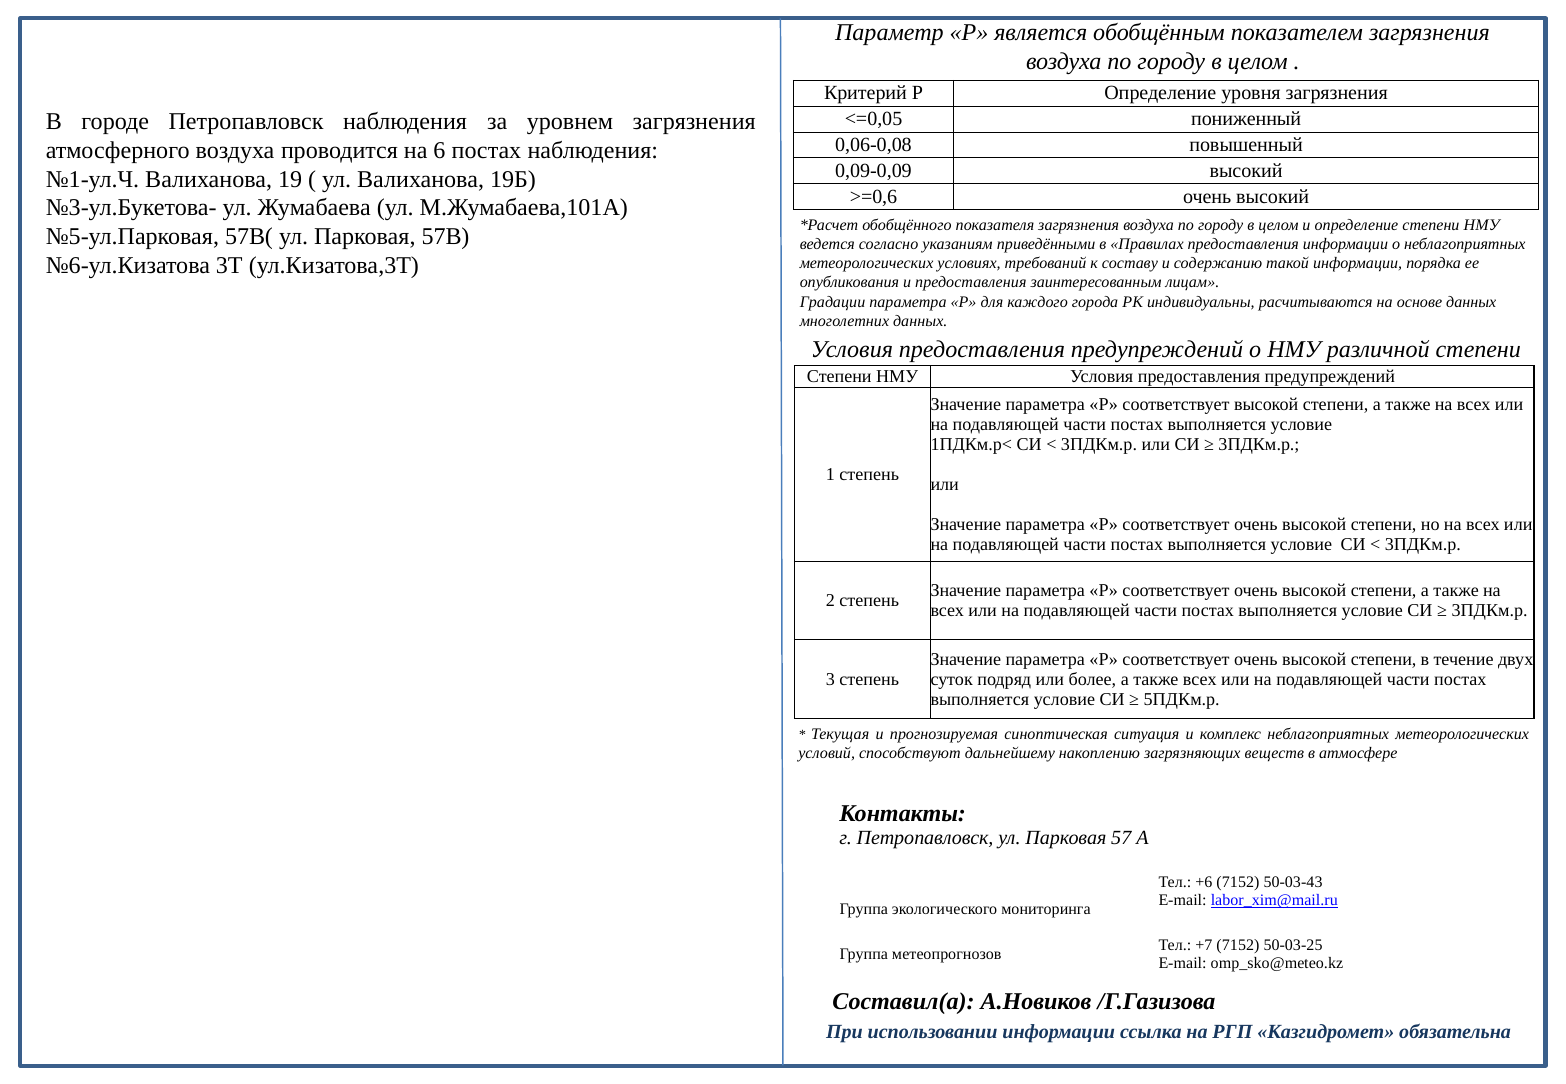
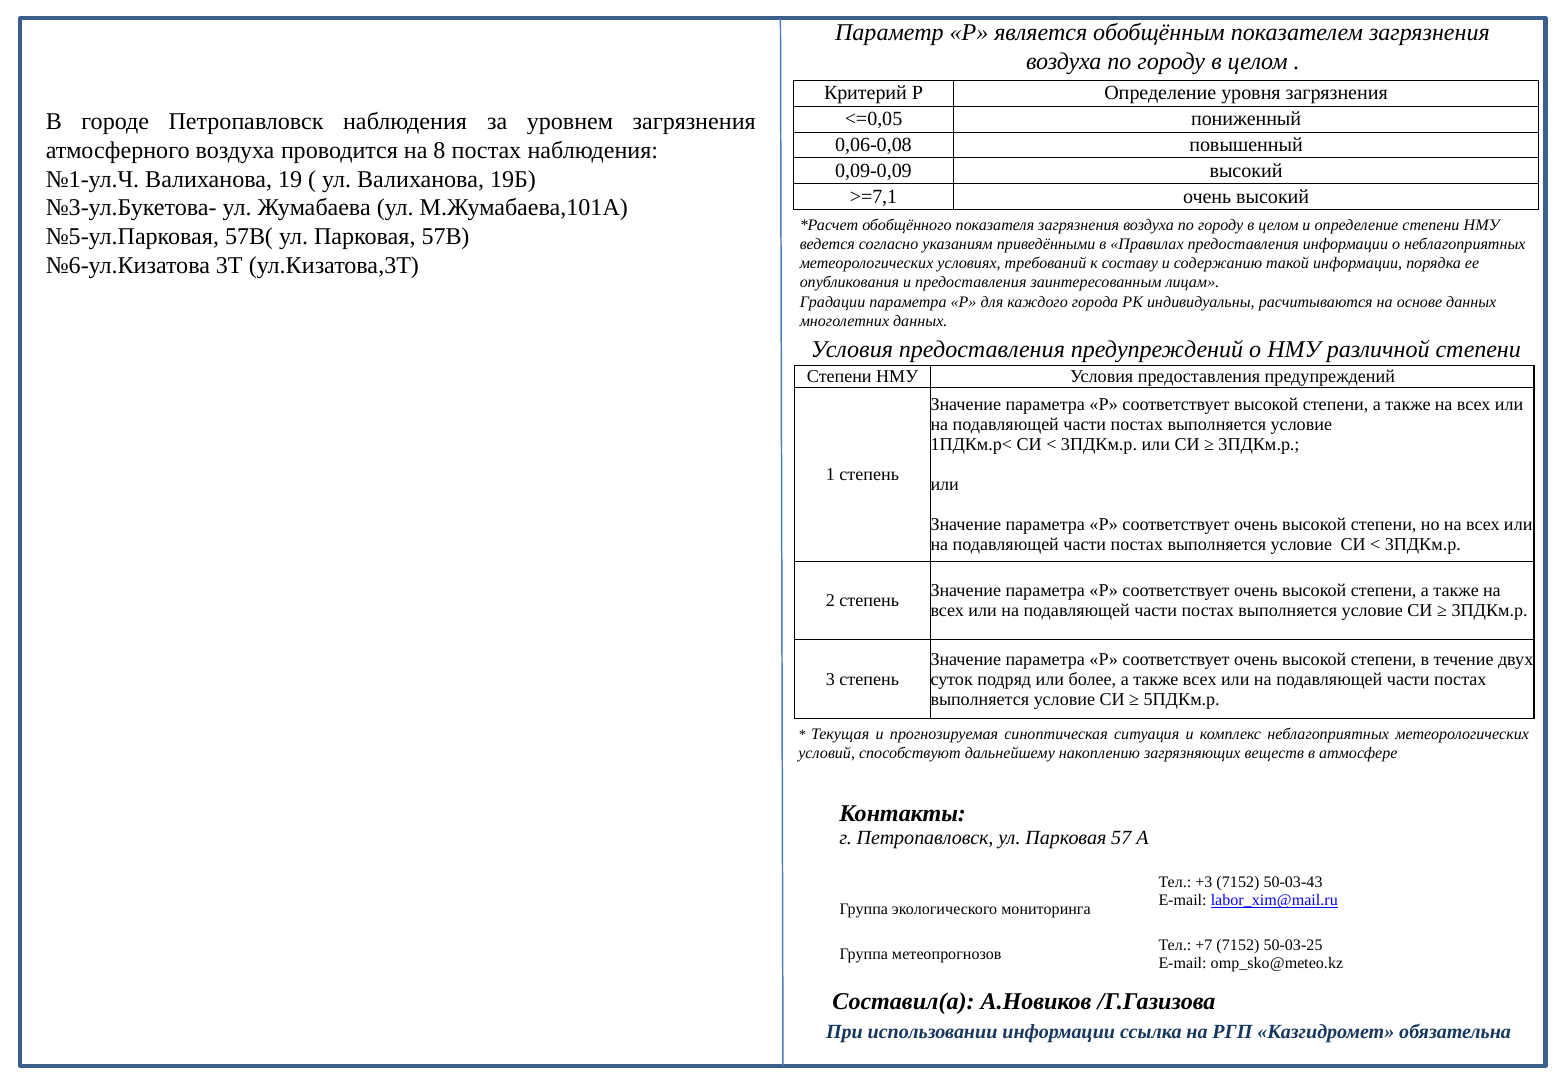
6: 6 -> 8 (440, 150)
>=0,6: >=0,6 -> >=7,1 (874, 196)
+6: +6 -> +3 (1204, 883)
